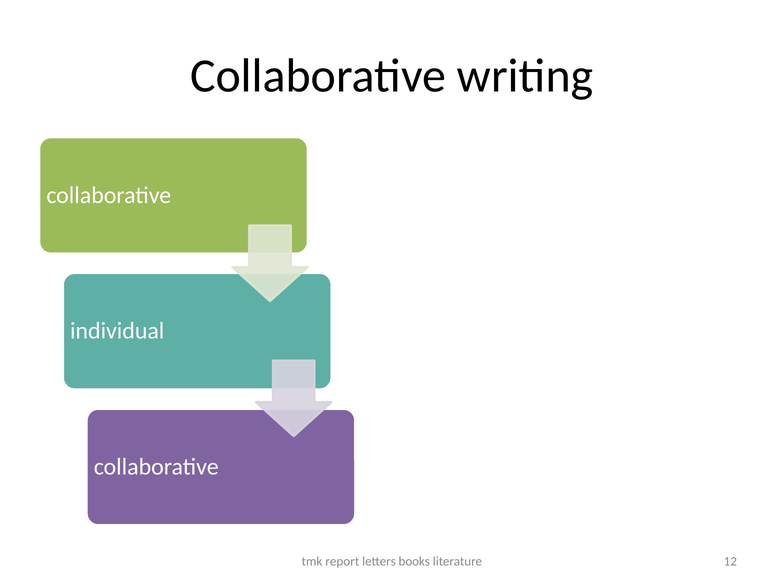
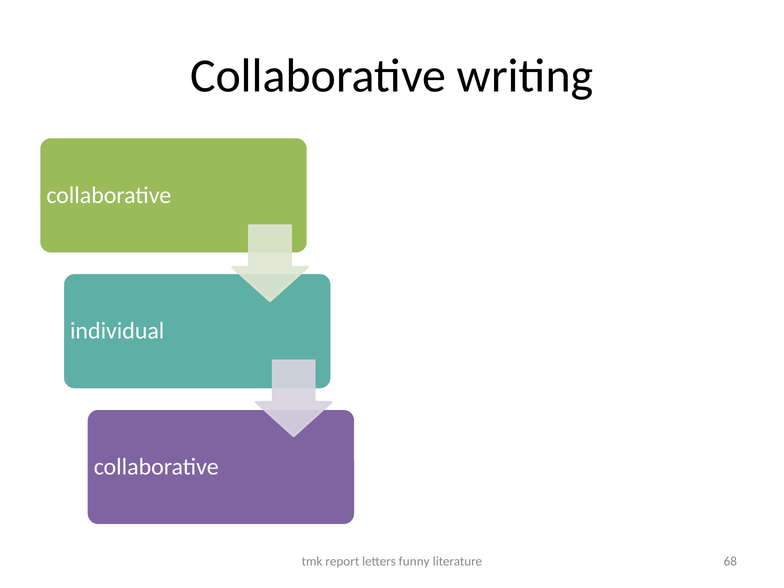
books: books -> funny (414, 561)
12: 12 -> 68 (730, 561)
